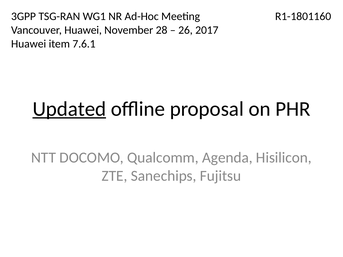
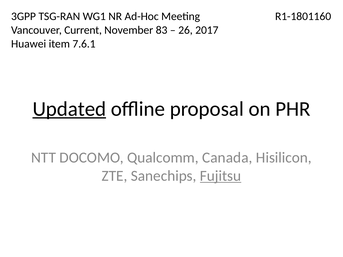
Vancouver Huawei: Huawei -> Current (83, 30)
28: 28 -> 83 (162, 30)
Agenda: Agenda -> Canada (227, 158)
Fujitsu underline: none -> present (221, 176)
